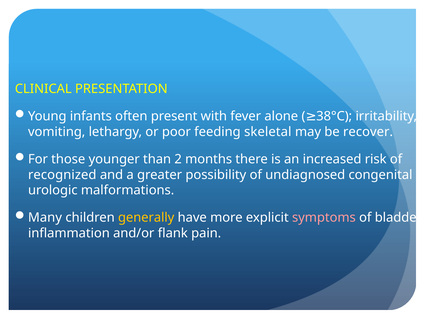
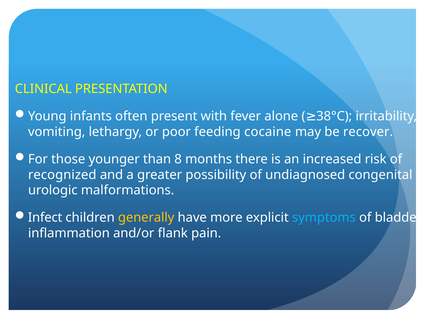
skeletal: skeletal -> cocaine (268, 132)
2: 2 -> 8 (178, 159)
Many: Many -> Infect (45, 218)
symptoms colour: pink -> light blue (324, 218)
